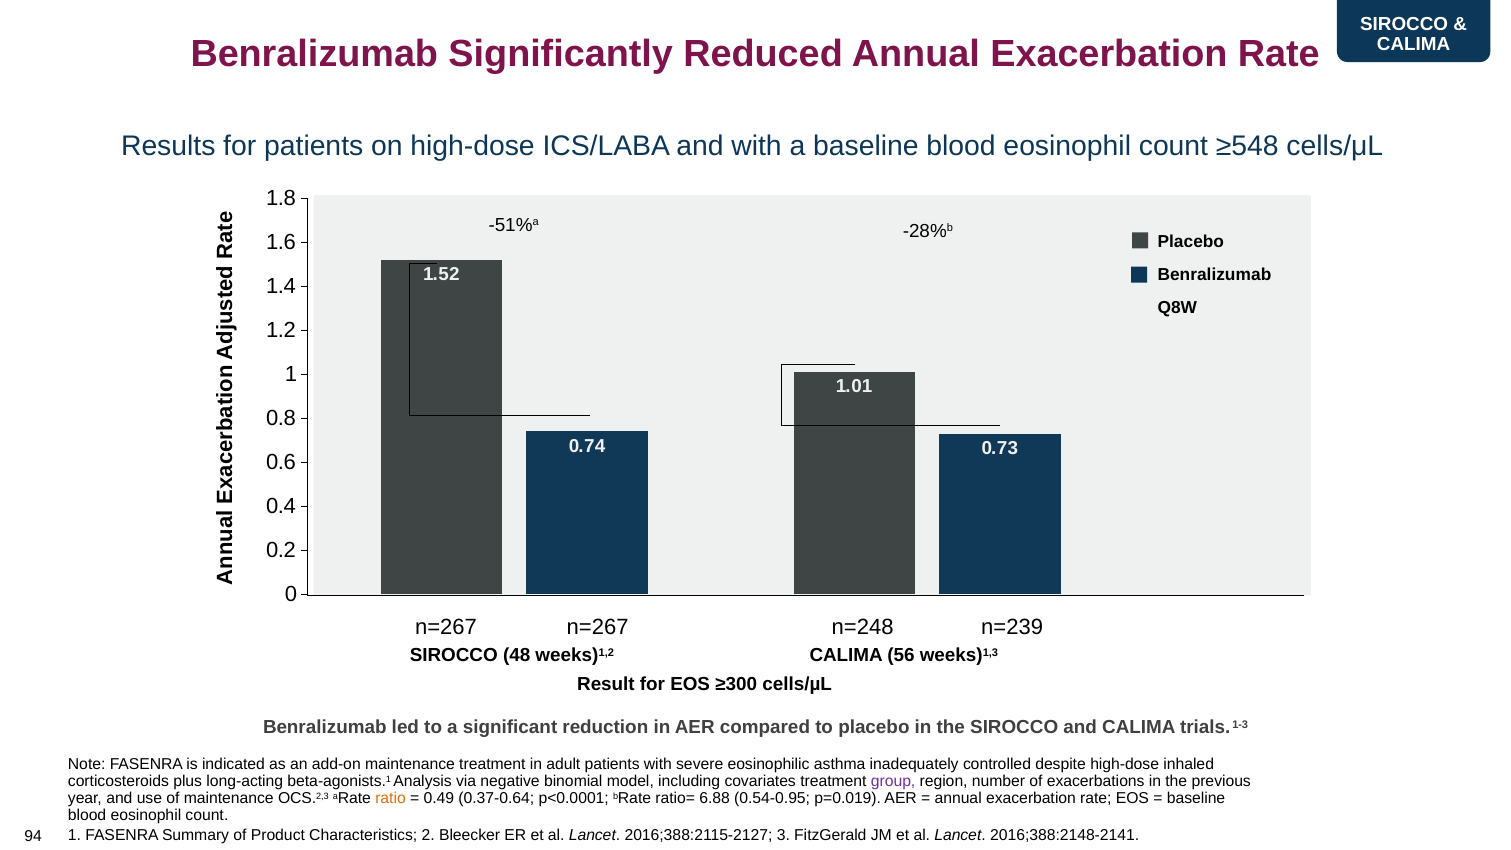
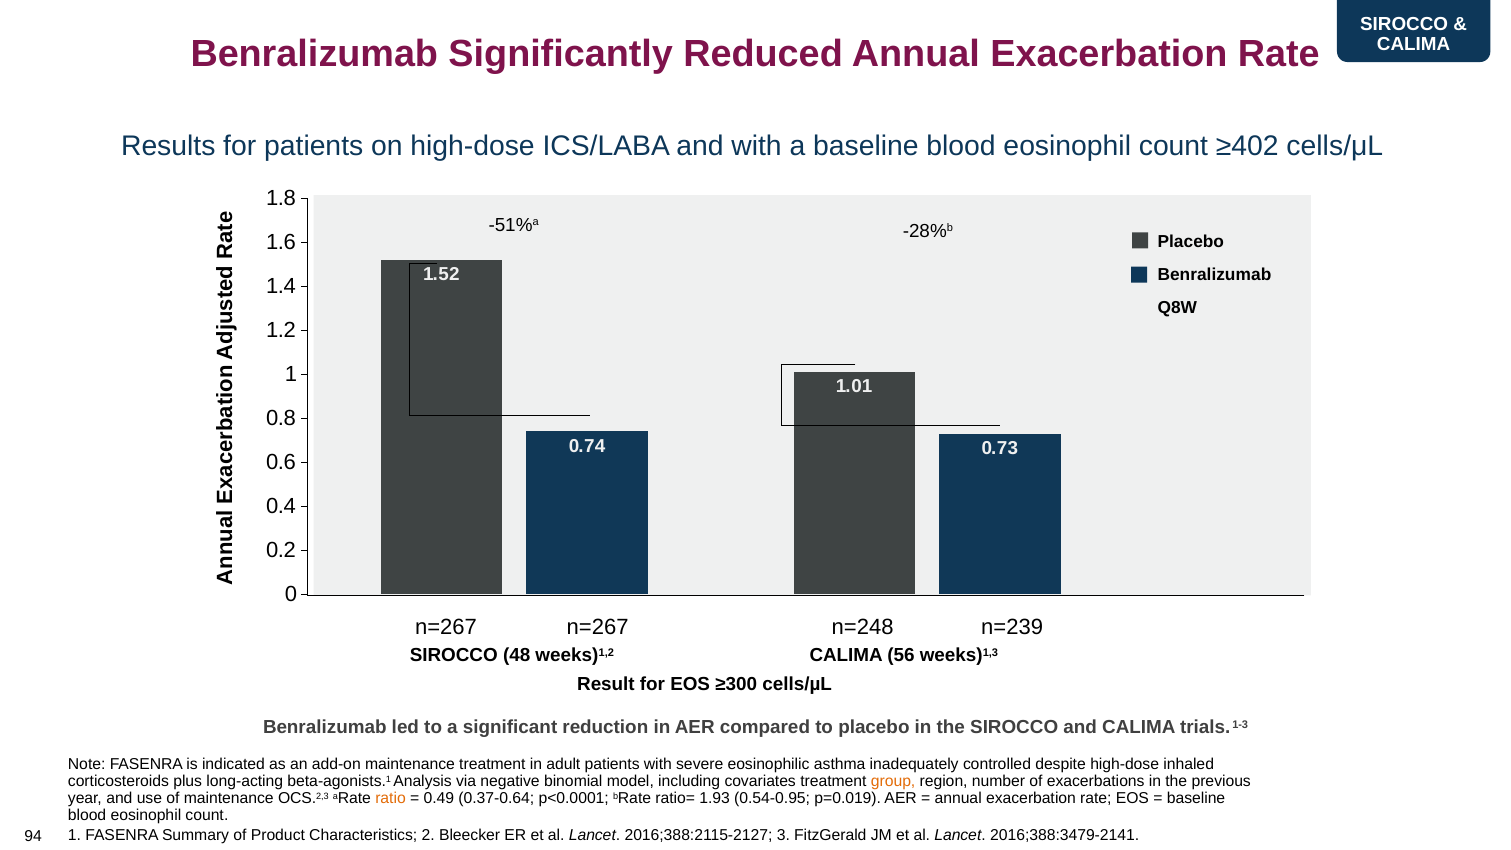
≥548: ≥548 -> ≥402 (1247, 146)
group colour: purple -> orange (893, 782)
6.88: 6.88 -> 1.93 (715, 799)
2016;388:2148-2141: 2016;388:2148-2141 -> 2016;388:3479-2141 (1065, 836)
